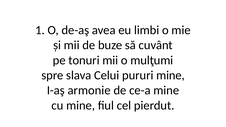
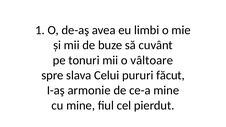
mulţumi: mulţumi -> vâltoare (152, 60)
pururi mine: mine -> făcut (170, 75)
